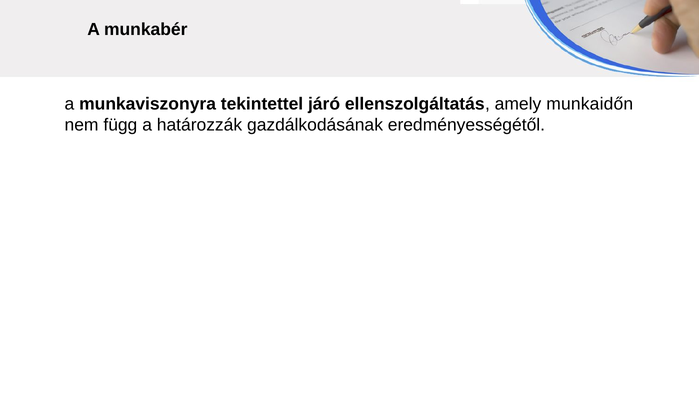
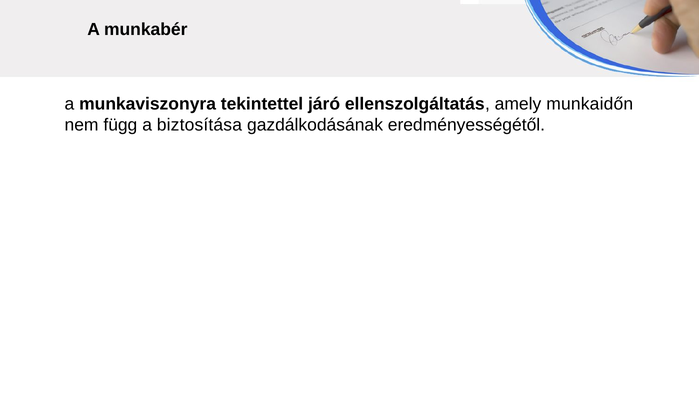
határozzák: határozzák -> biztosítása (199, 125)
